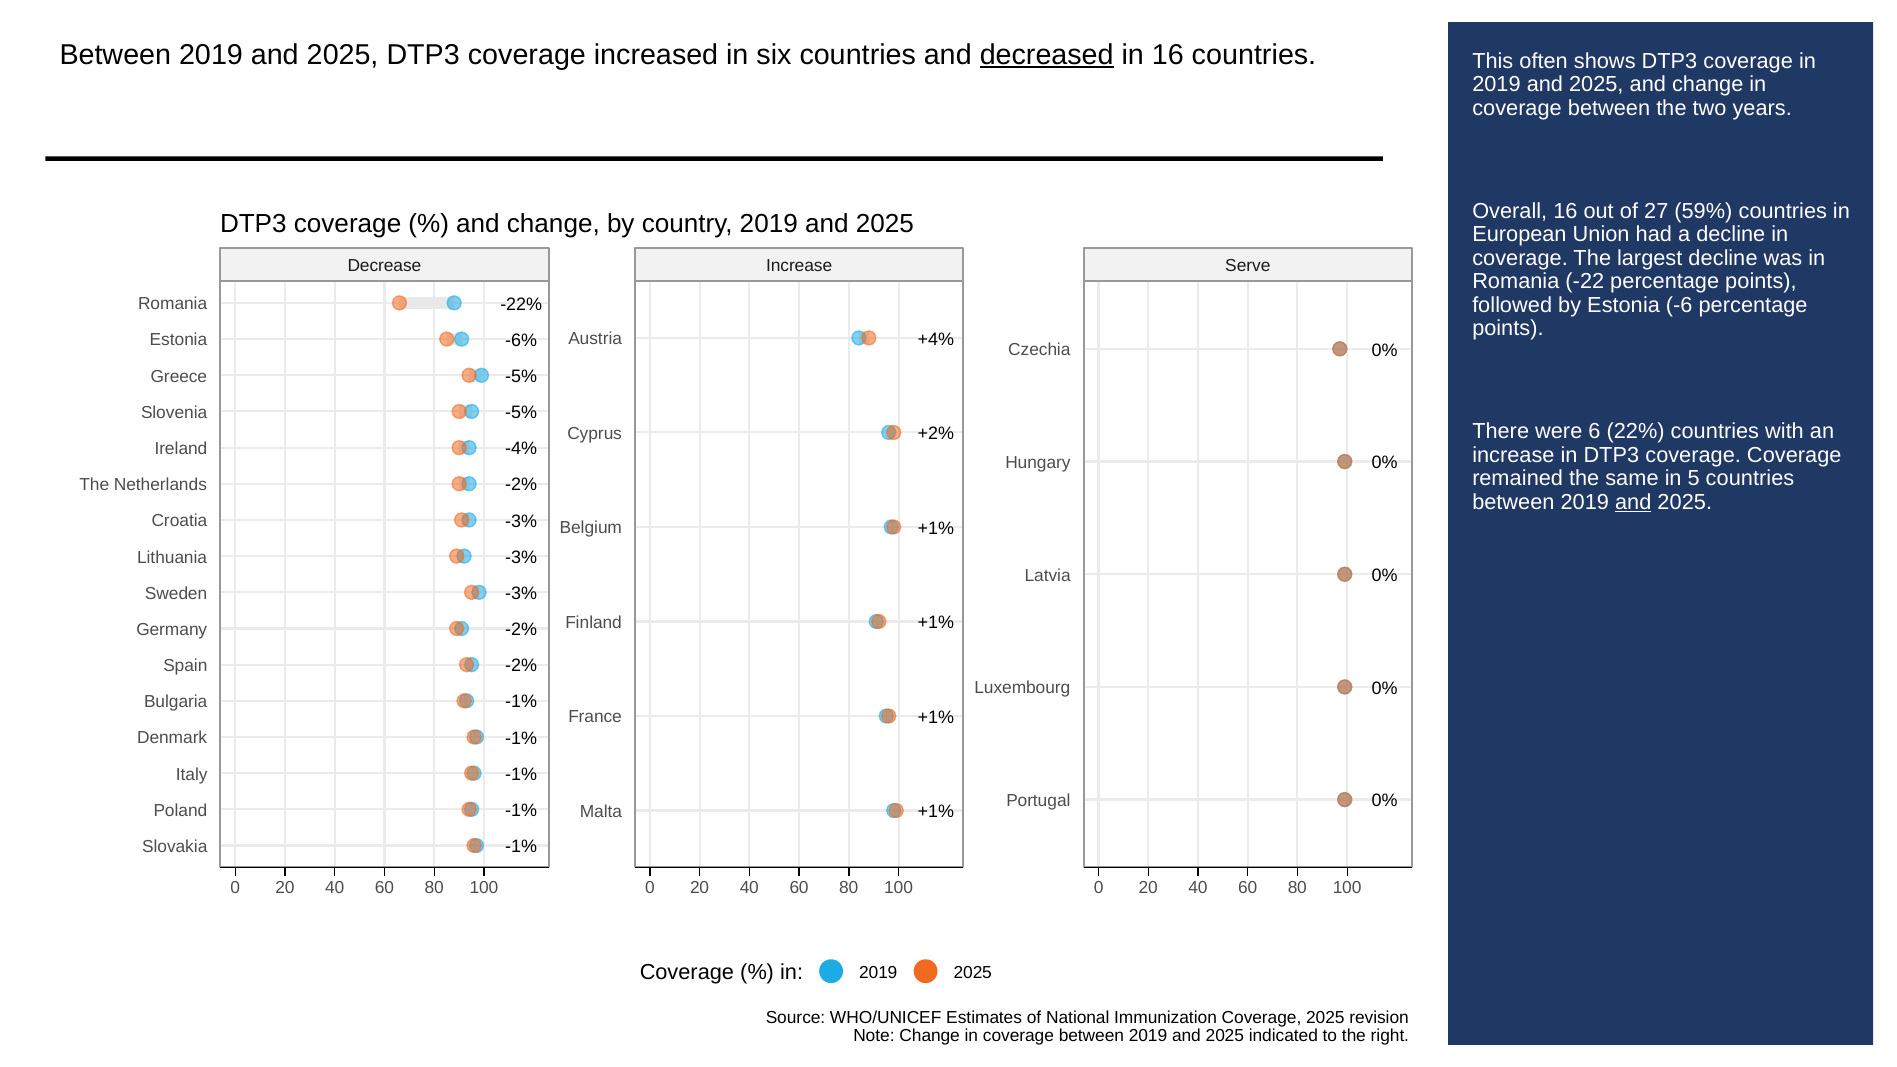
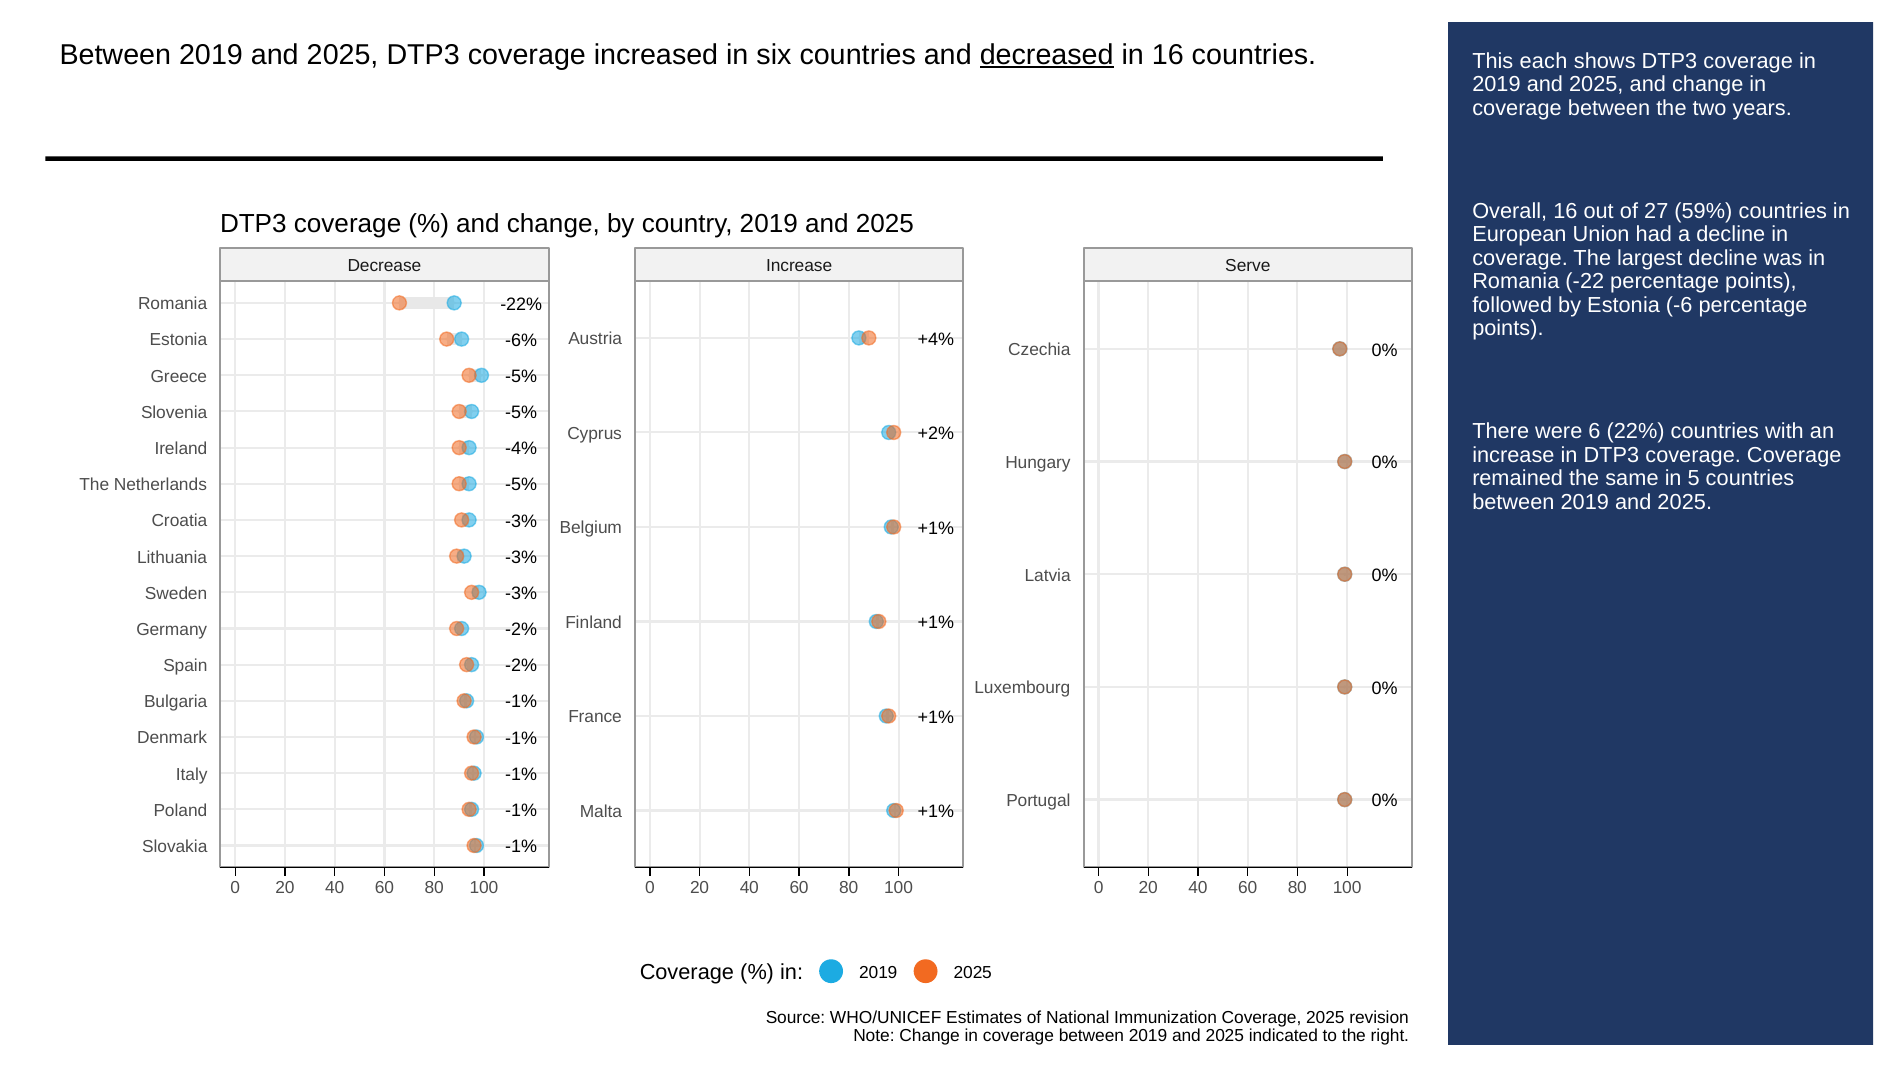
often: often -> each (1544, 61)
-2%: -2% -> -5% (521, 485)
and underline: present -> none (1633, 502)
